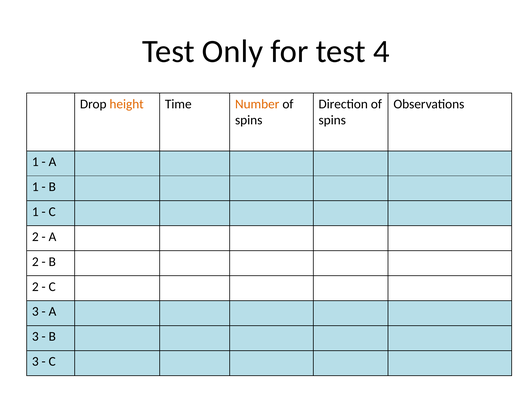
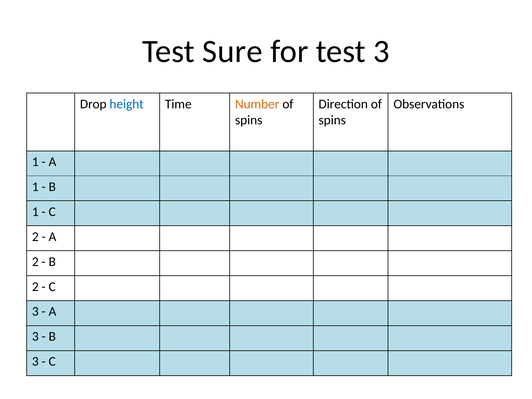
Only: Only -> Sure (232, 51)
test 4: 4 -> 3 (381, 51)
height colour: orange -> blue (127, 104)
